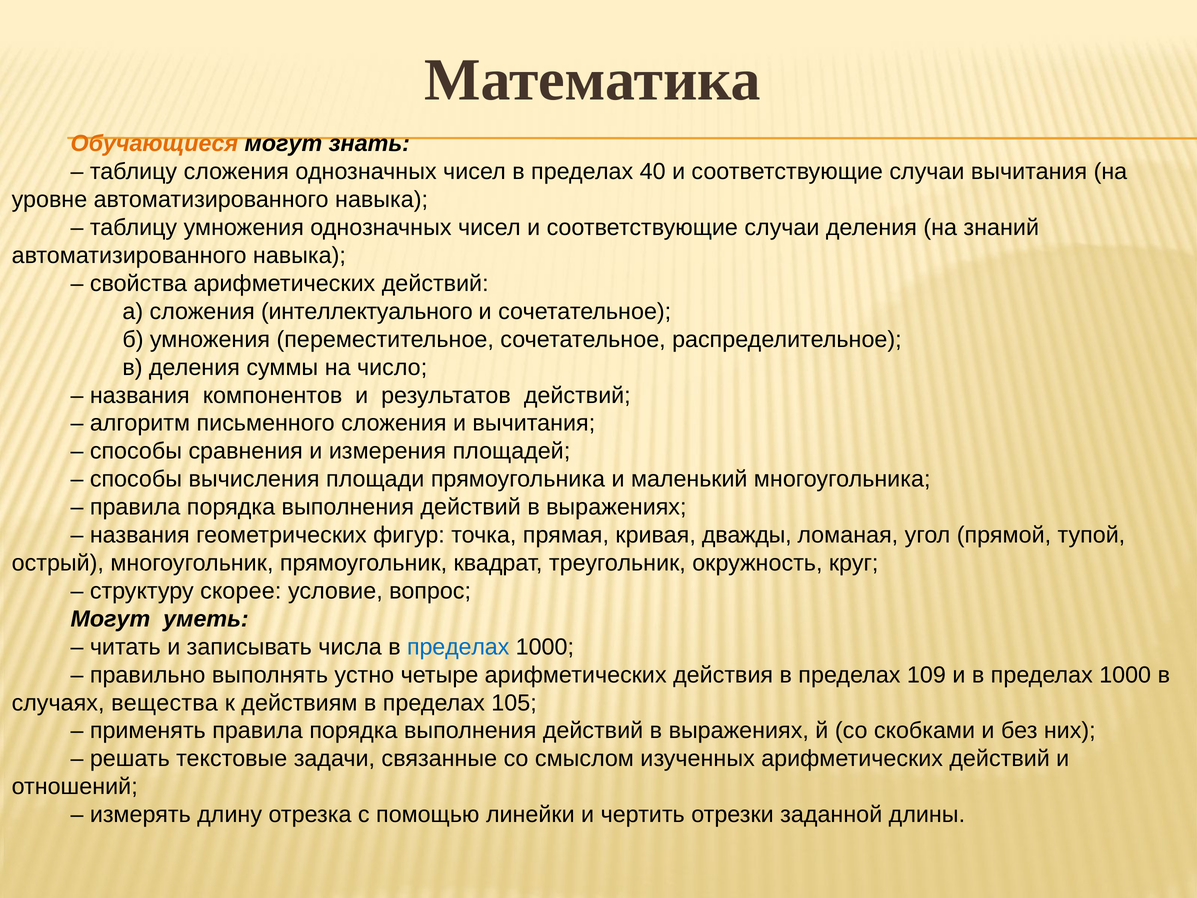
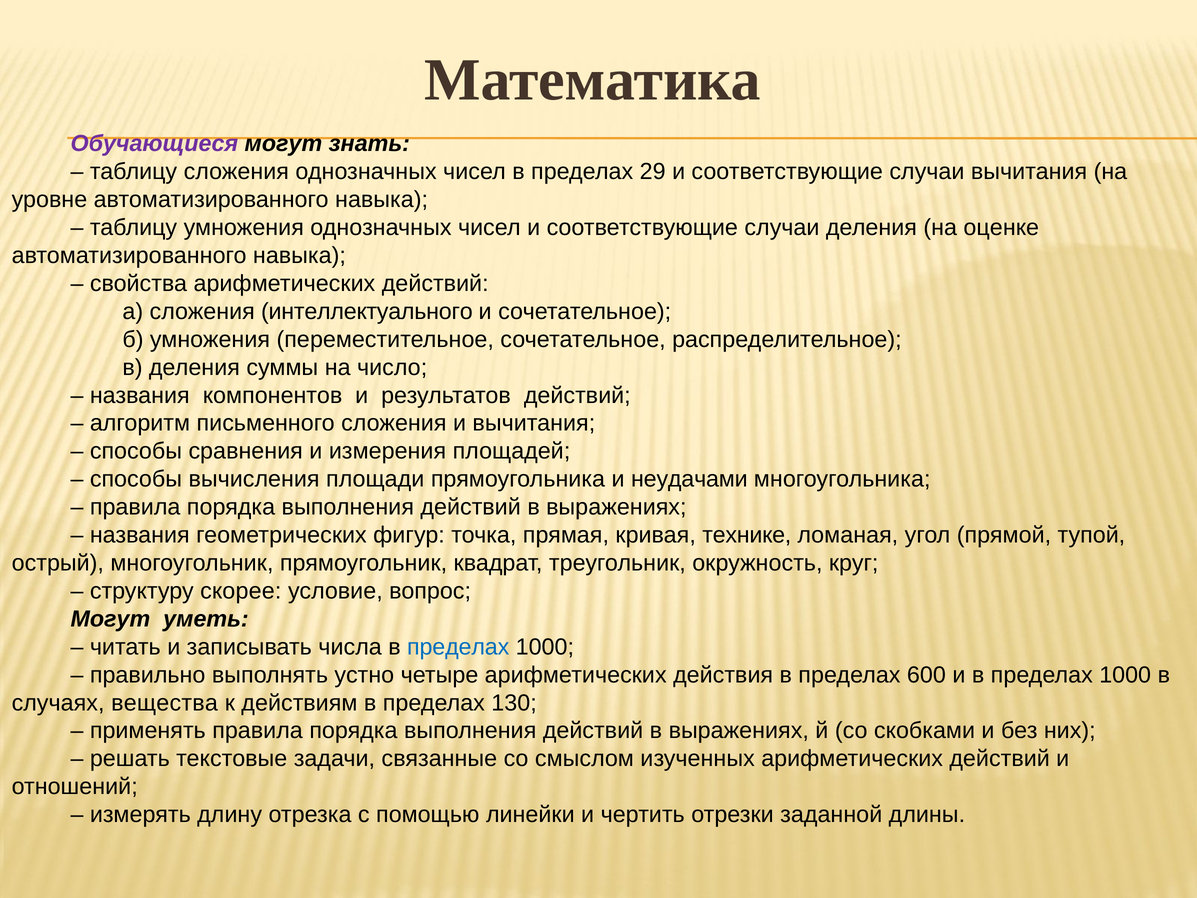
Обучающиеся colour: orange -> purple (154, 144)
40: 40 -> 29 (653, 172)
знаний: знаний -> оценке (1001, 228)
маленький: маленький -> неудачами (689, 479)
дважды: дважды -> технике (747, 535)
109: 109 -> 600 (926, 675)
105: 105 -> 130 (514, 703)
